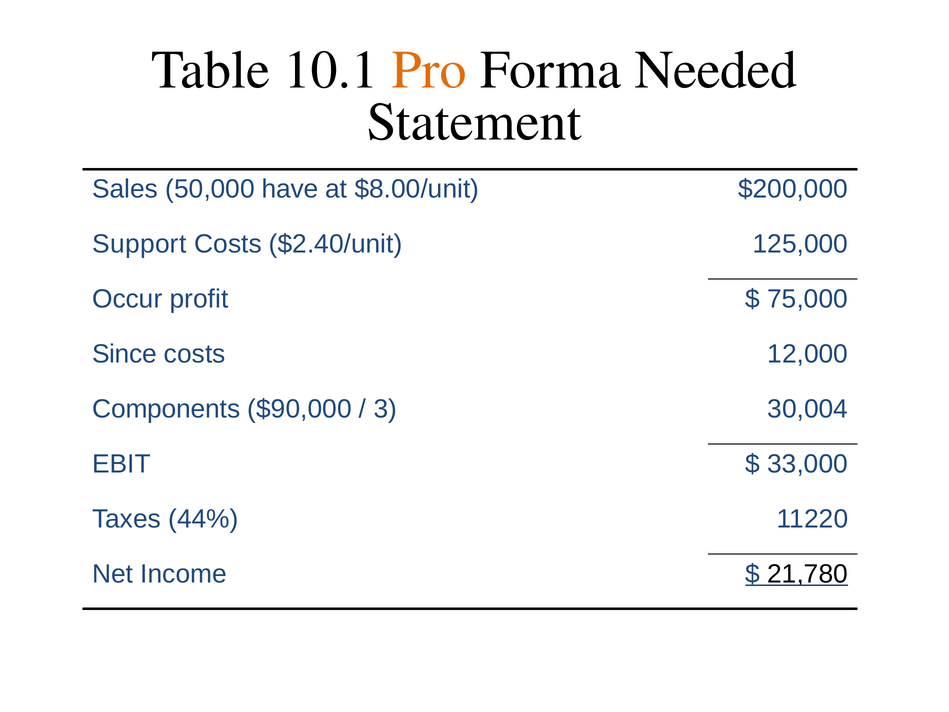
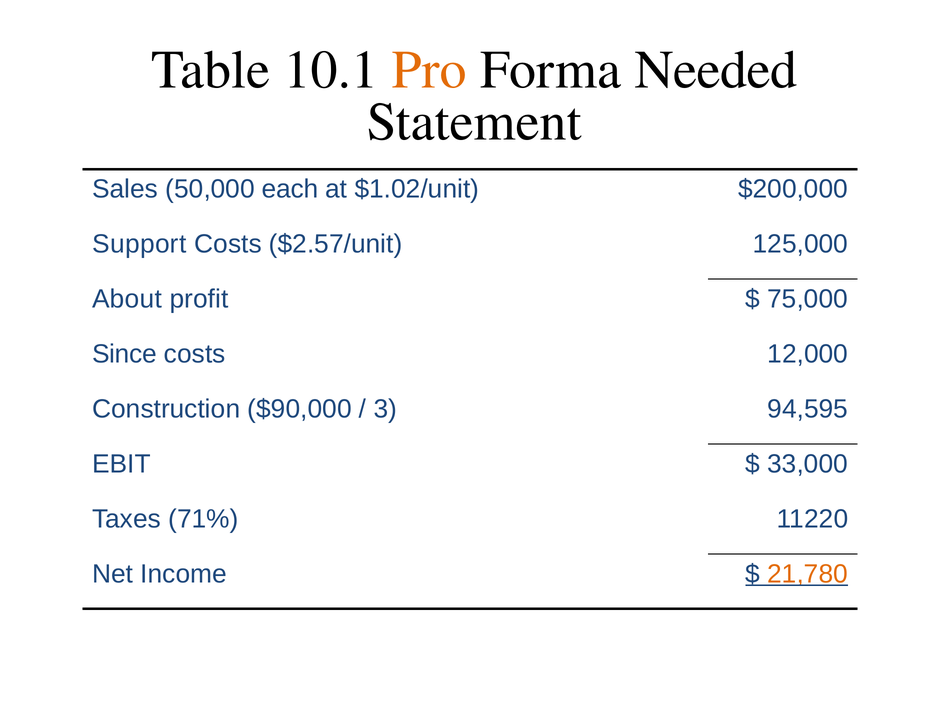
have: have -> each (290, 189)
$8.00/unit: $8.00/unit -> $1.02/unit (417, 189)
$2.40/unit: $2.40/unit -> $2.57/unit (336, 244)
Occur: Occur -> About (127, 299)
Components: Components -> Construction (166, 409)
30,004: 30,004 -> 94,595 (808, 409)
44%: 44% -> 71% (203, 519)
21,780 colour: black -> orange (808, 574)
